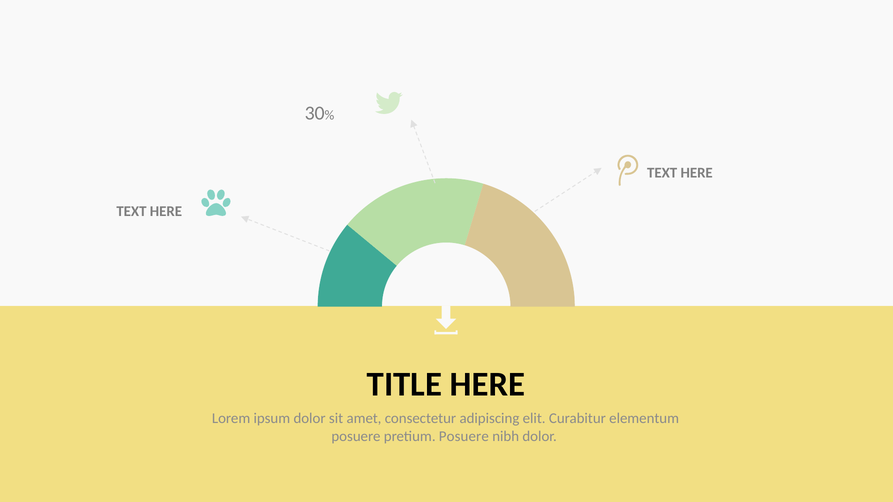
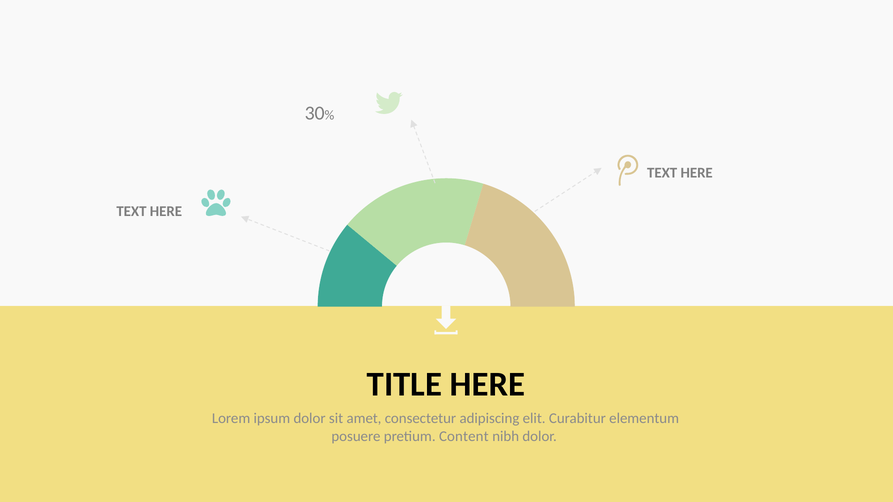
pretium Posuere: Posuere -> Content (464, 437)
